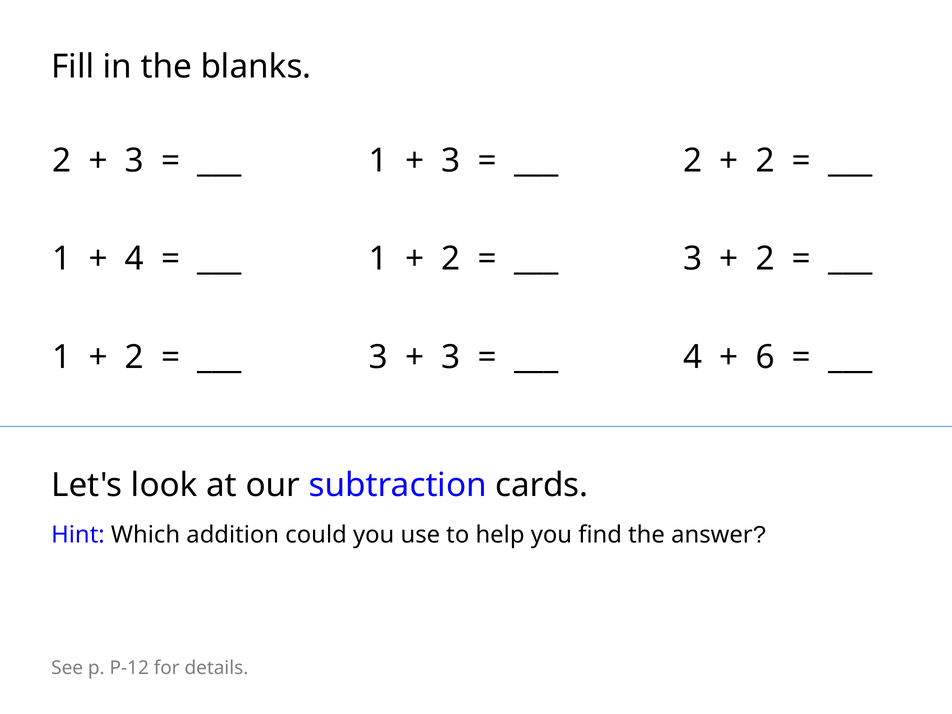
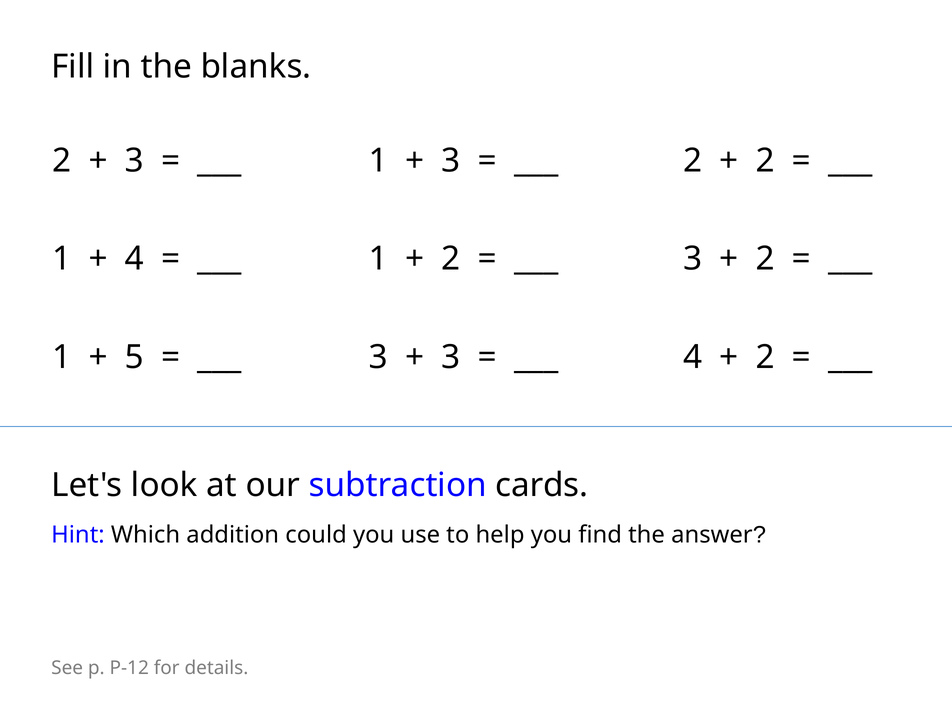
2: 2 -> 5 (134, 357)
6: 6 -> 2 (765, 357)
